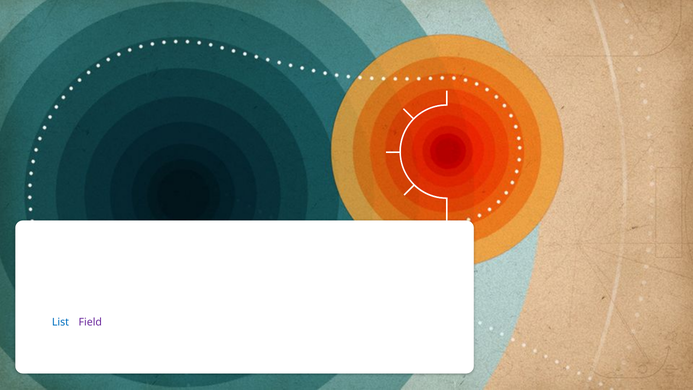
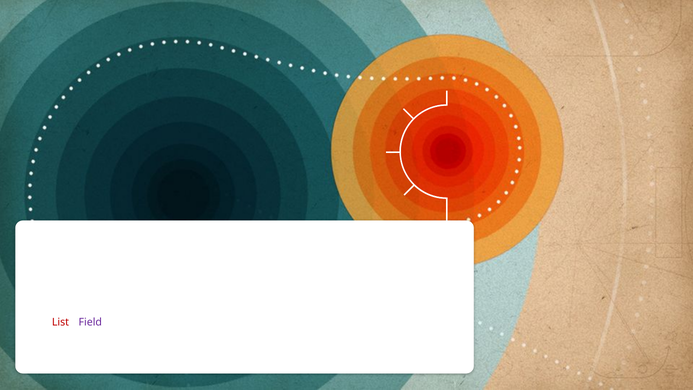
List colour: blue -> red (60, 322)
